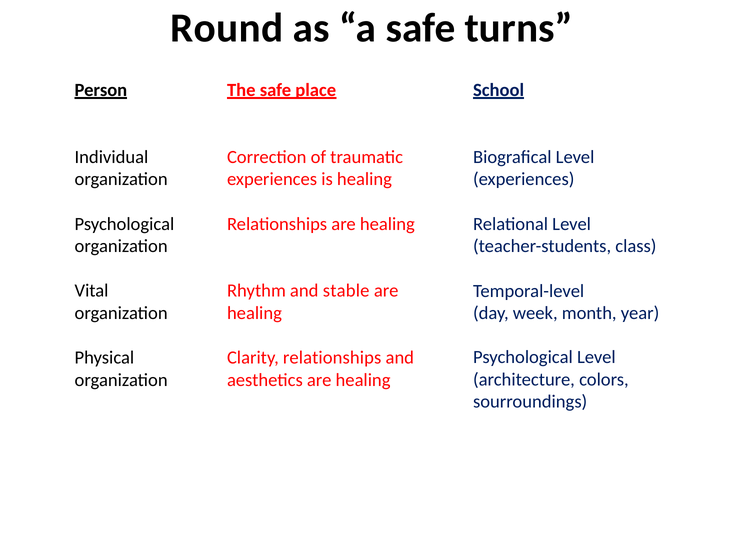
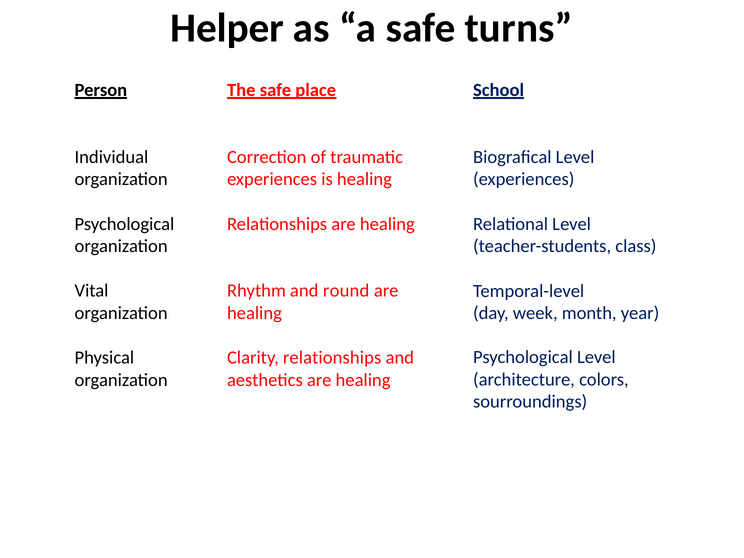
Round: Round -> Helper (227, 28)
stable: stable -> round (346, 291)
